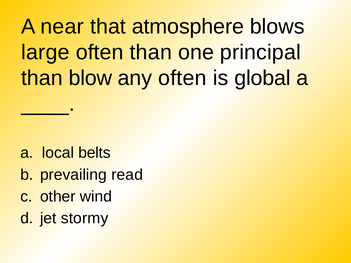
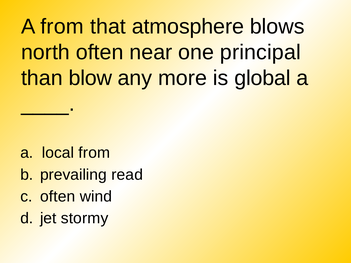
A near: near -> from (62, 27)
large: large -> north (45, 52)
often than: than -> near (151, 52)
any often: often -> more (183, 78)
local belts: belts -> from (94, 153)
other: other -> often (58, 197)
